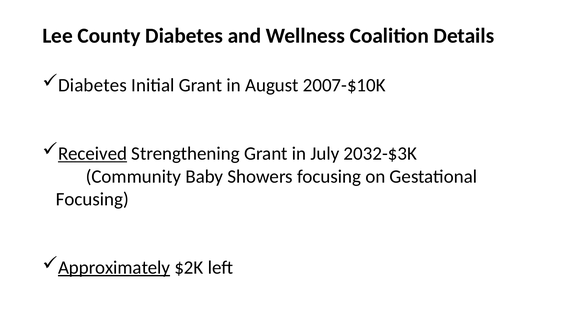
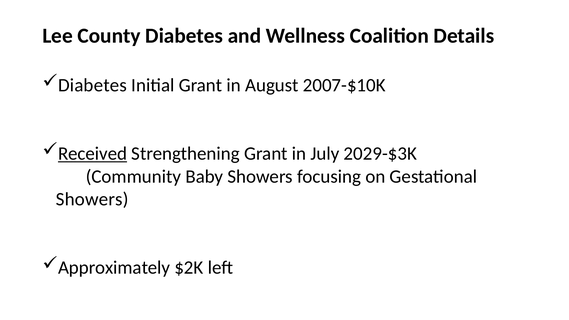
2032-$3K: 2032-$3K -> 2029-$3K (380, 154)
Focusing: Focusing -> Showers (92, 199)
Approximately underline: present -> none (114, 268)
